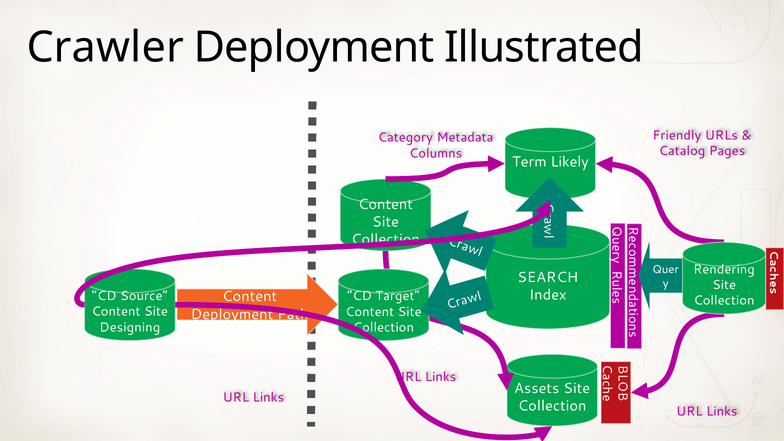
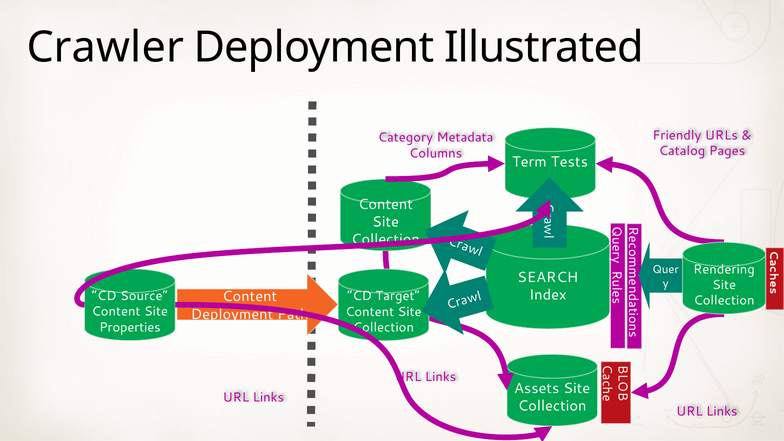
Likely: Likely -> Tests (569, 162)
Designing: Designing -> Properties (130, 327)
